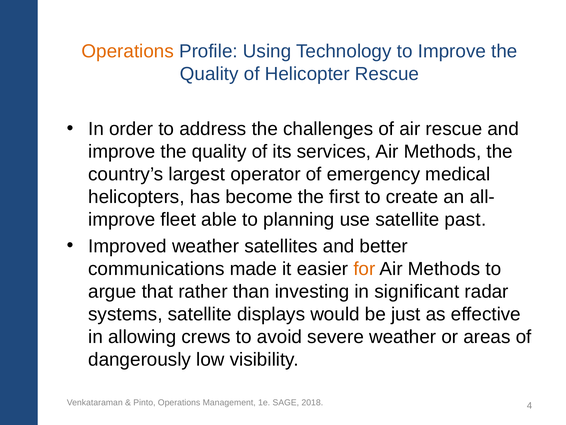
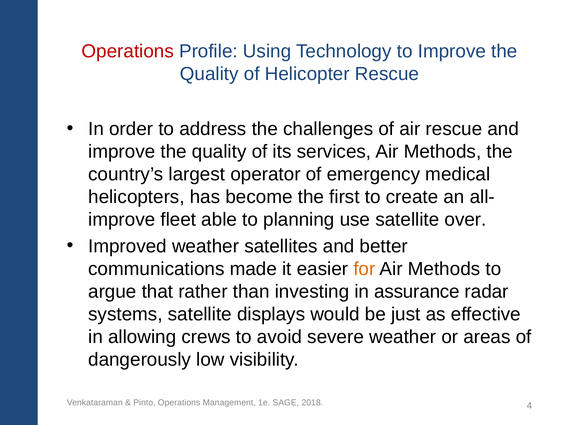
Operations colour: orange -> red (128, 51)
past: past -> over (466, 219)
significant: significant -> assurance (417, 291)
